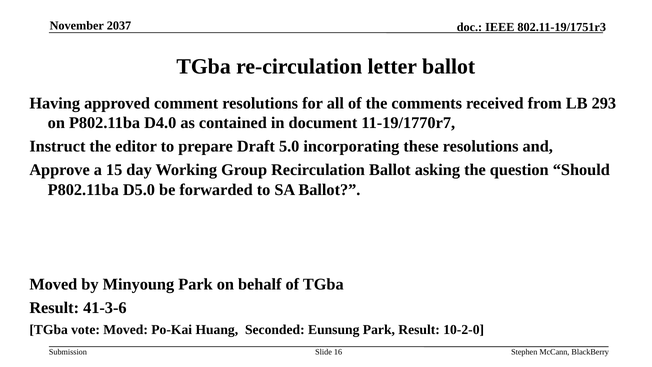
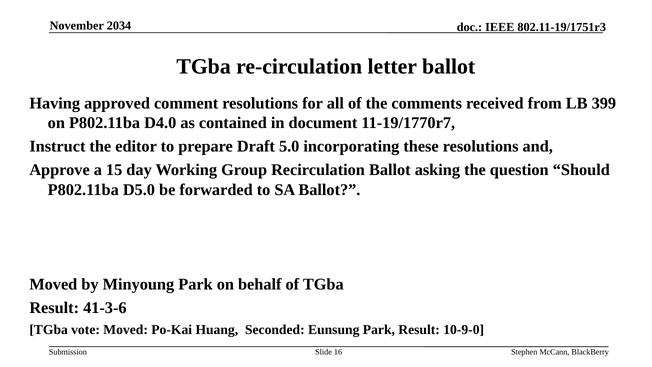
2037: 2037 -> 2034 (119, 26)
293: 293 -> 399 (604, 103)
10-2-0: 10-2-0 -> 10-9-0 (464, 330)
